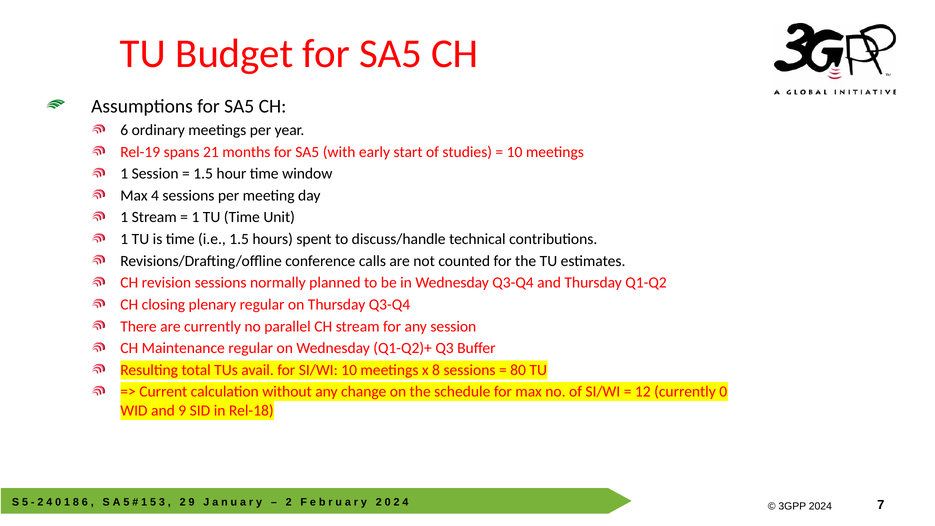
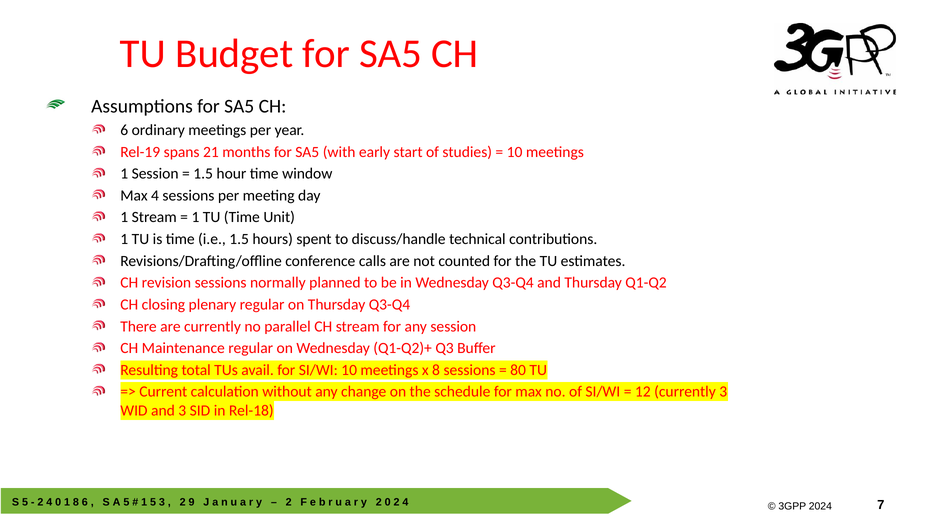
currently 0: 0 -> 3 (723, 392)
and 9: 9 -> 3 (182, 410)
